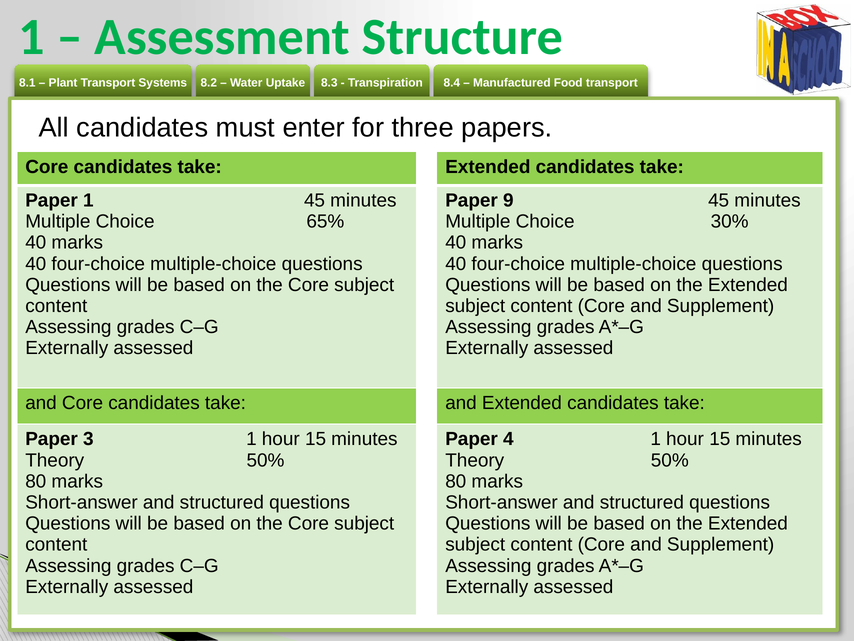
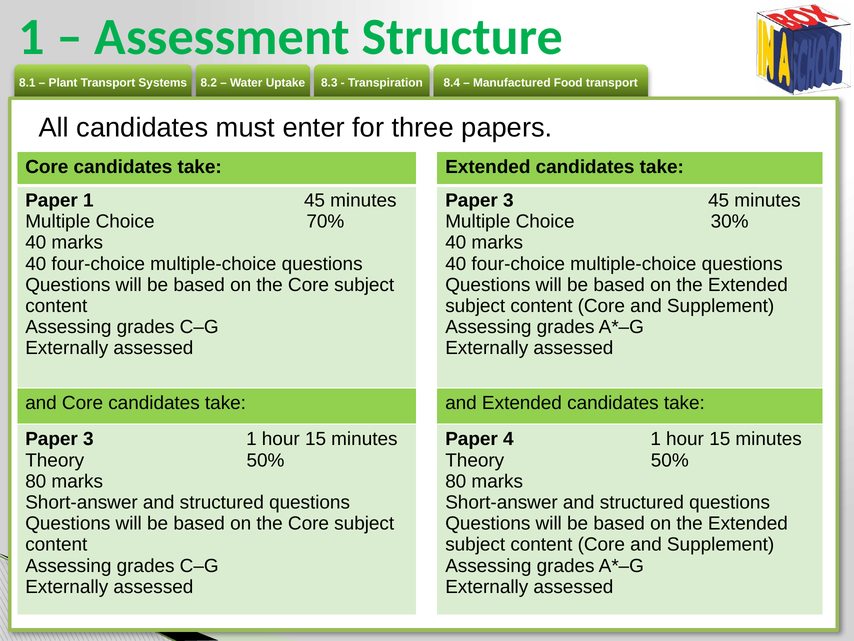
9: 9 -> 3 (508, 200)
65%: 65% -> 70% (325, 221)
